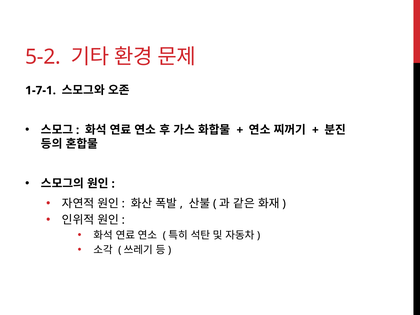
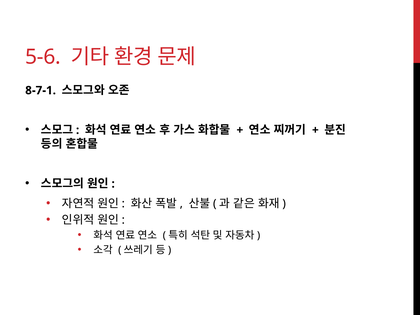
5-2: 5-2 -> 5-6 (43, 57)
1-7-1: 1-7-1 -> 8-7-1 (41, 90)
